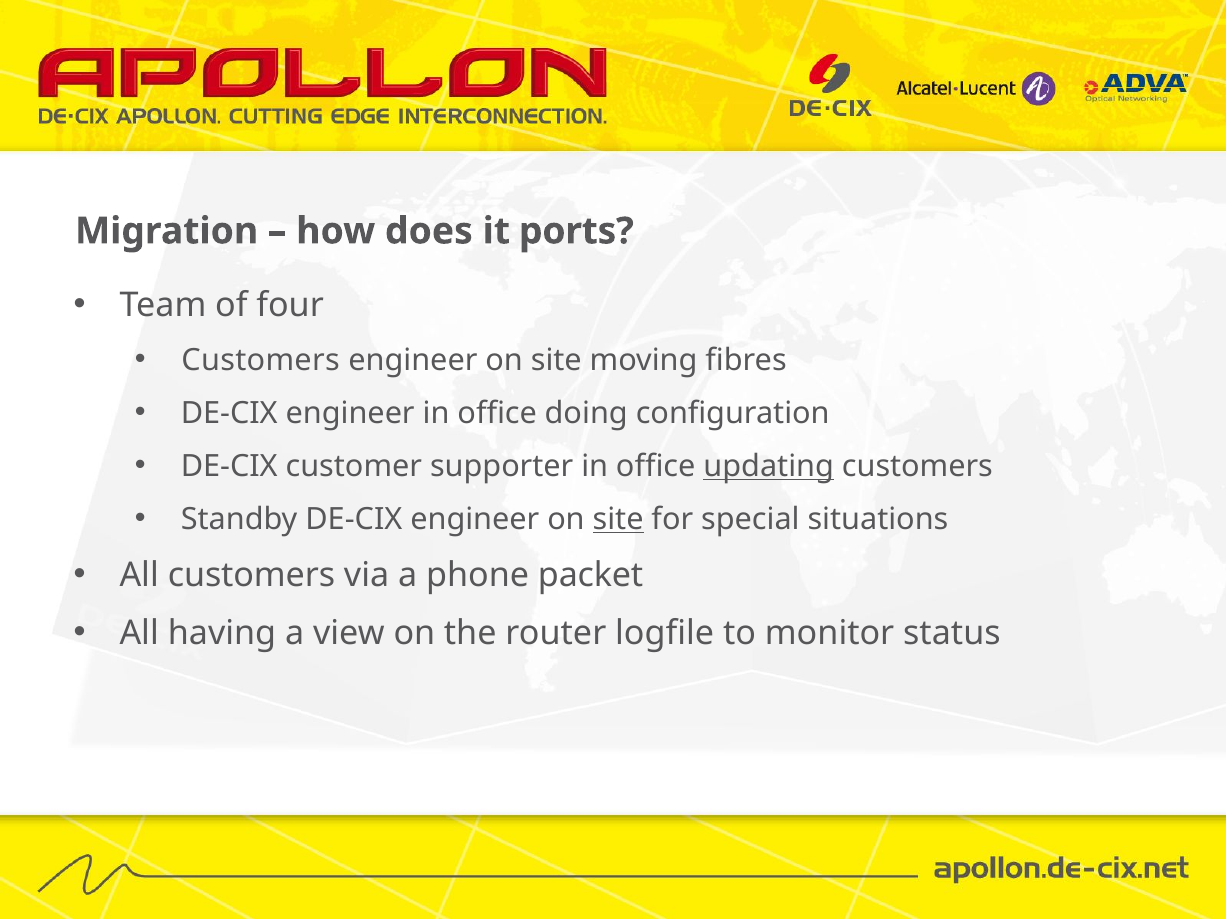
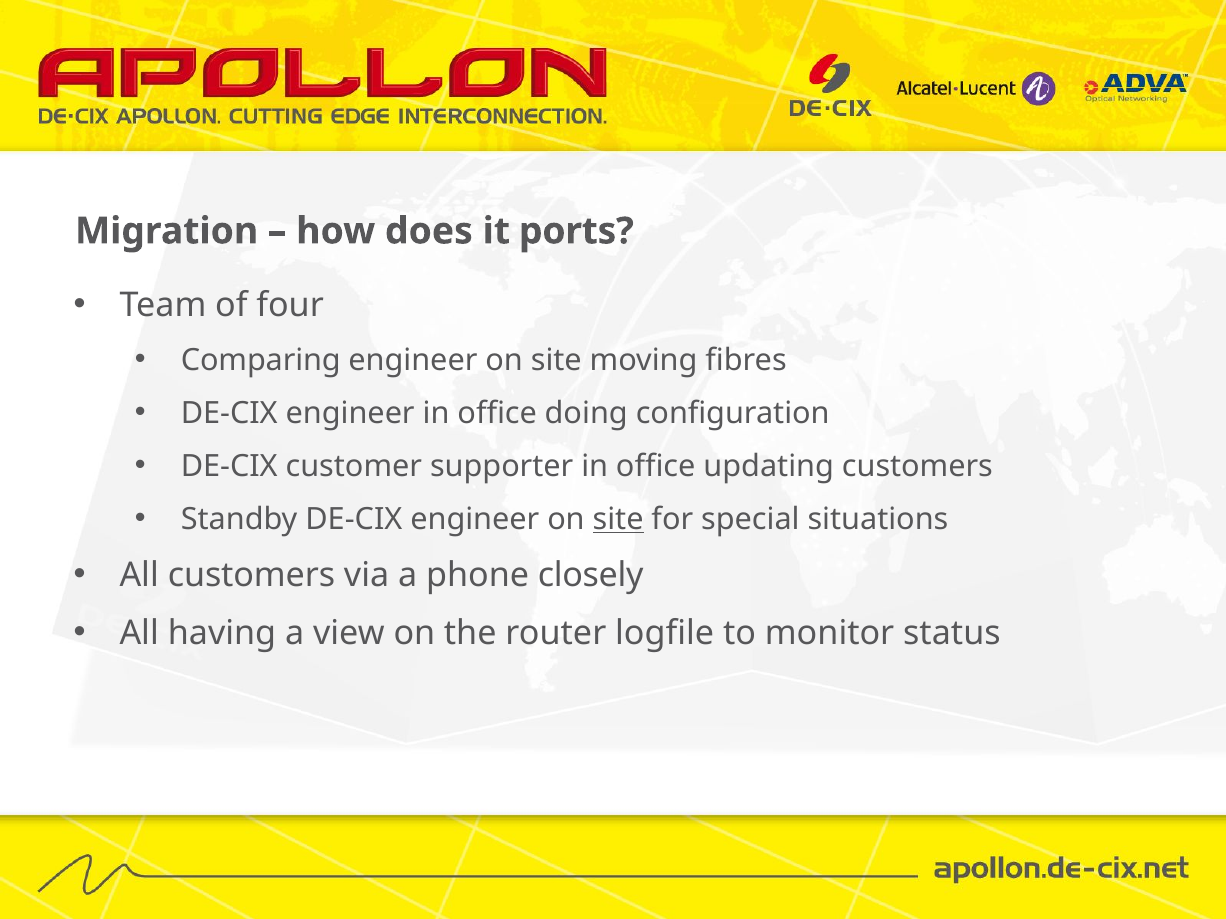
Customers: Customers -> Comparing (261, 360)
updating underline: present -> none (769, 467)
packet: packet -> closely (591, 576)
